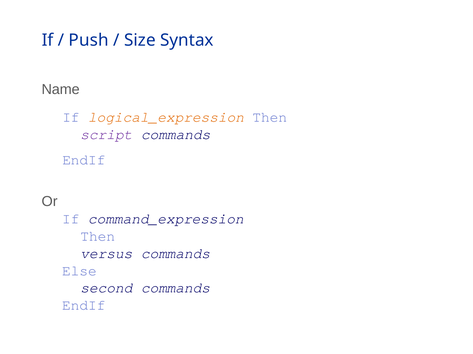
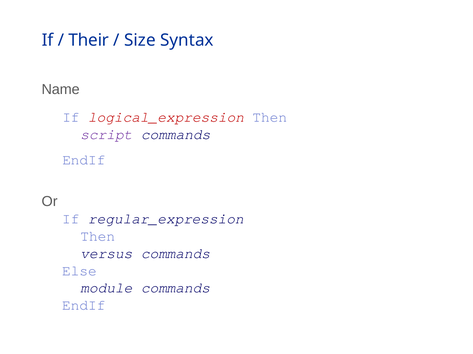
Push: Push -> Their (89, 40)
logical_expression colour: orange -> red (166, 117)
command_expression: command_expression -> regular_expression (166, 219)
second: second -> module (106, 289)
